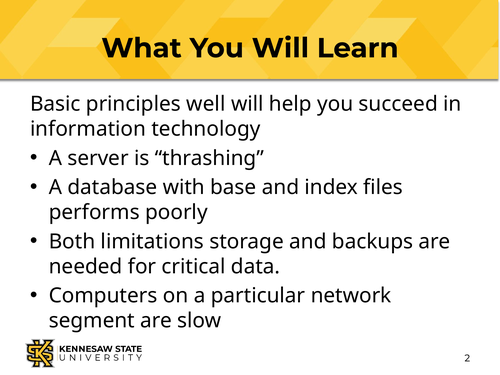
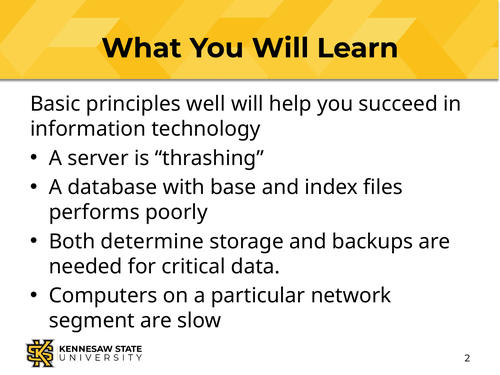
limitations: limitations -> determine (152, 241)
